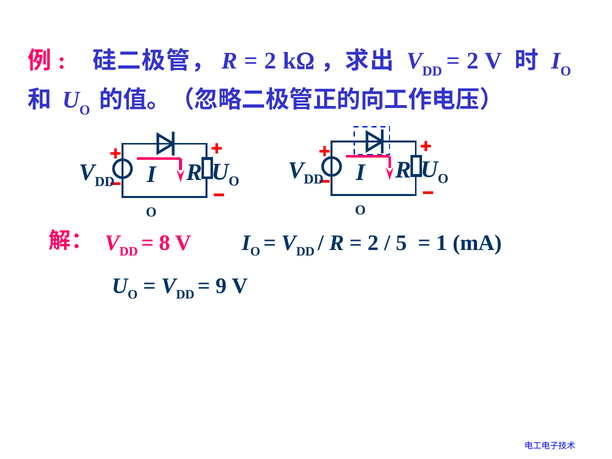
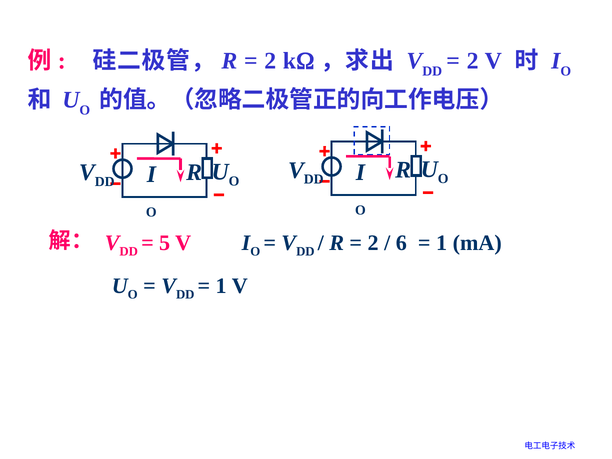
8: 8 -> 5 (165, 243)
5: 5 -> 6 (401, 243)
9: 9 -> 1 (221, 286)
